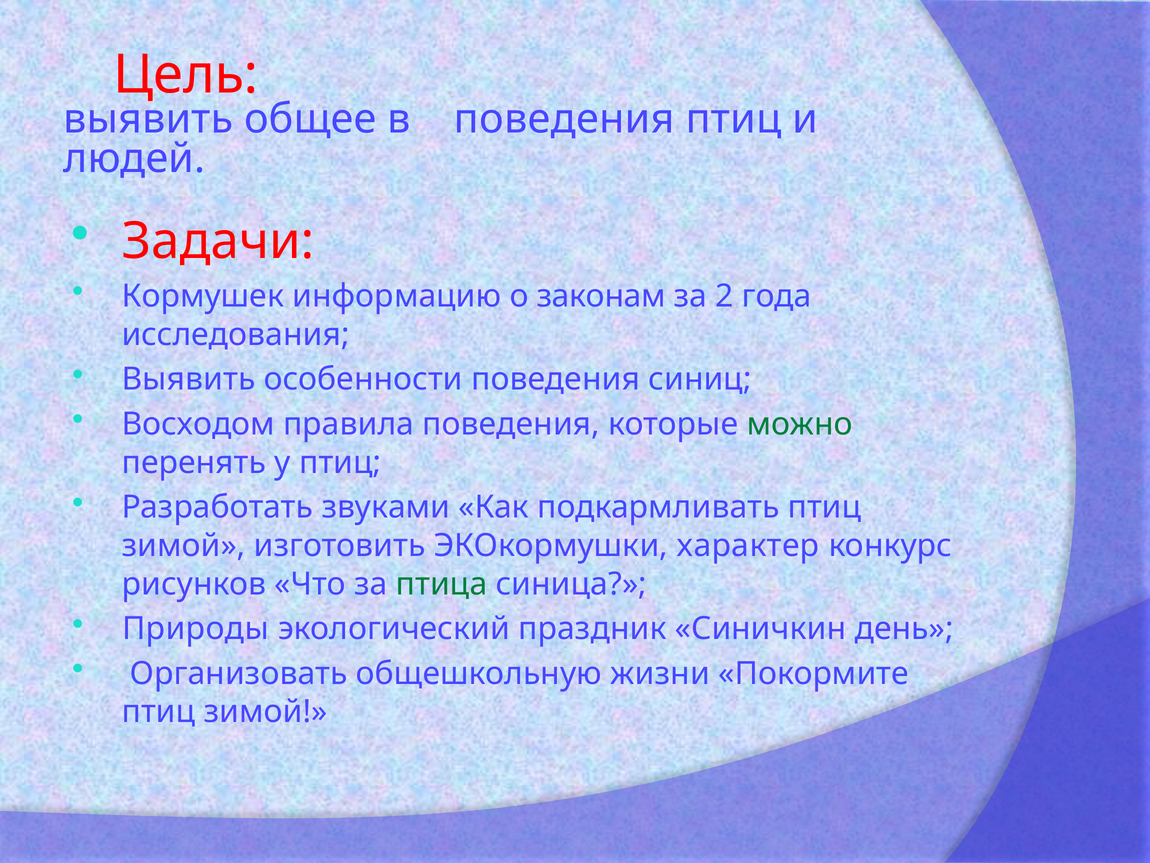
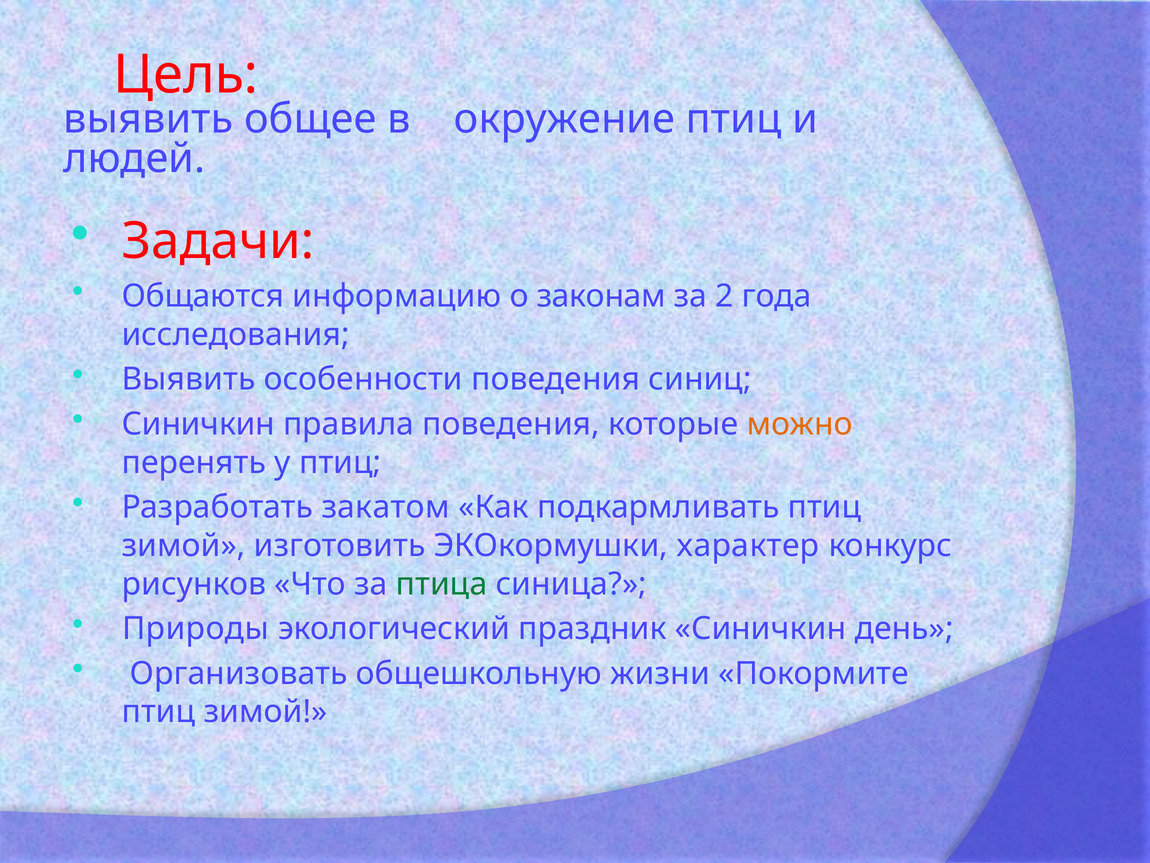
в поведения: поведения -> окружение (565, 119)
Кормушек: Кормушек -> Общаются (203, 296)
Восходом: Восходом -> Синичкин (198, 424)
можно colour: green -> orange (800, 424)
звуками: звуками -> закатом (386, 507)
